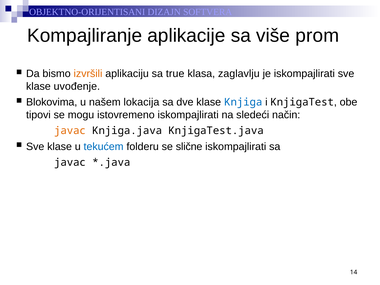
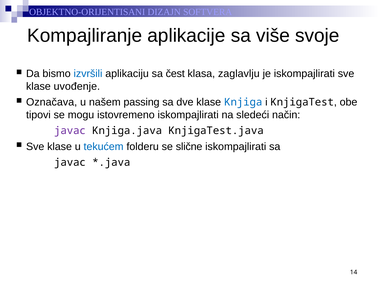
prom: prom -> svoje (317, 36)
izvršili colour: orange -> blue (88, 74)
true: true -> čest (175, 74)
Blokovima: Blokovima -> Označava (52, 102)
lokacija: lokacija -> passing (142, 102)
javac colour: orange -> purple (70, 131)
